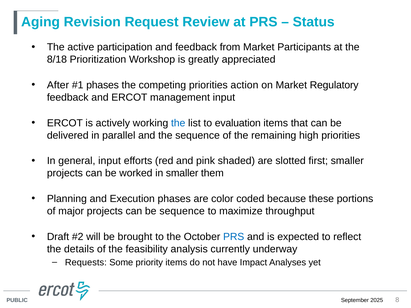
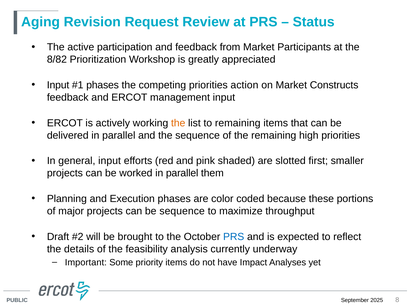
8/18: 8/18 -> 8/82 (57, 60)
After: After -> Input (58, 85)
Regulatory: Regulatory -> Constructs (334, 85)
the colour: blue -> orange (178, 123)
to evaluation: evaluation -> remaining (238, 123)
worked in smaller: smaller -> parallel (182, 173)
Requests: Requests -> Important (86, 263)
